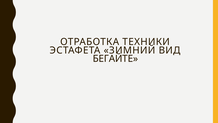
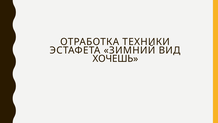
БЕГАЙТЕ: БЕГАЙТЕ -> ХОЧЕШЬ (115, 59)
